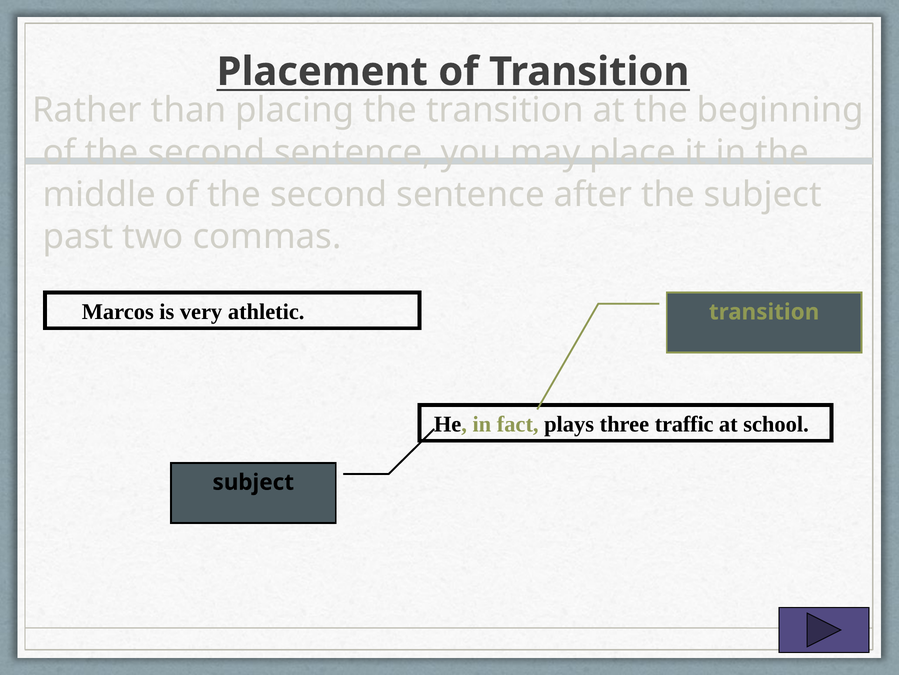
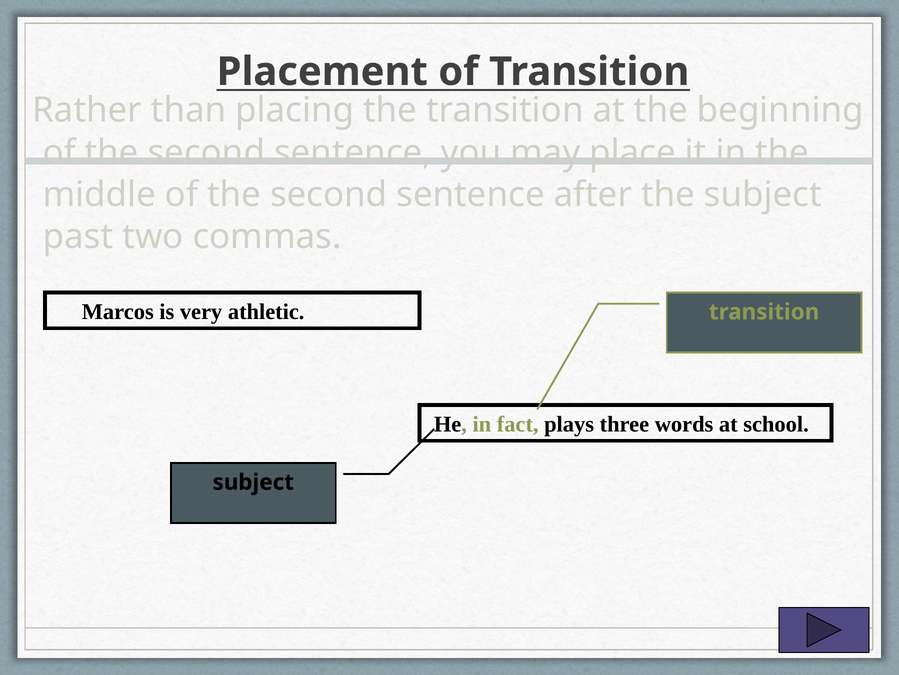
traffic: traffic -> words (684, 424)
